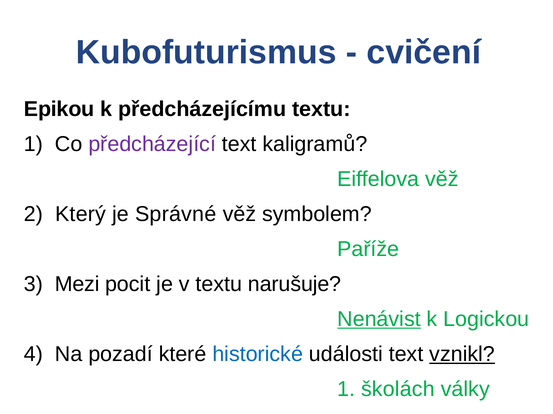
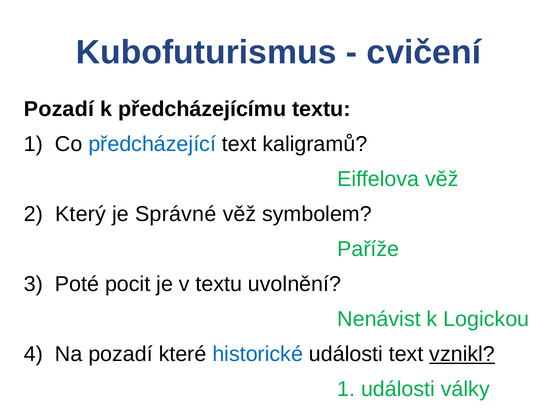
Epikou: Epikou -> Pozadí (59, 109)
předcházející colour: purple -> blue (152, 144)
Mezi: Mezi -> Poté (77, 285)
narušuje: narušuje -> uvolnění (295, 285)
Nenávist underline: present -> none (379, 320)
1 školách: školách -> události (398, 390)
